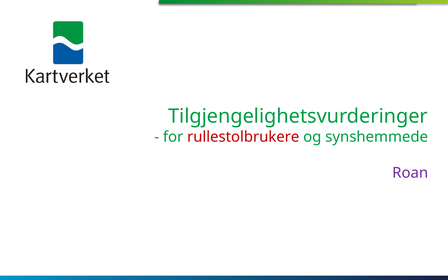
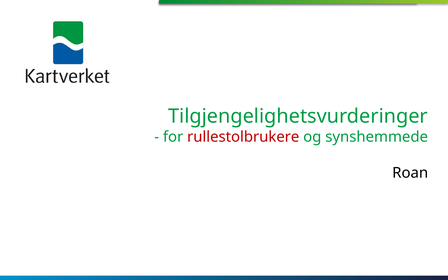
Roan colour: purple -> black (410, 173)
